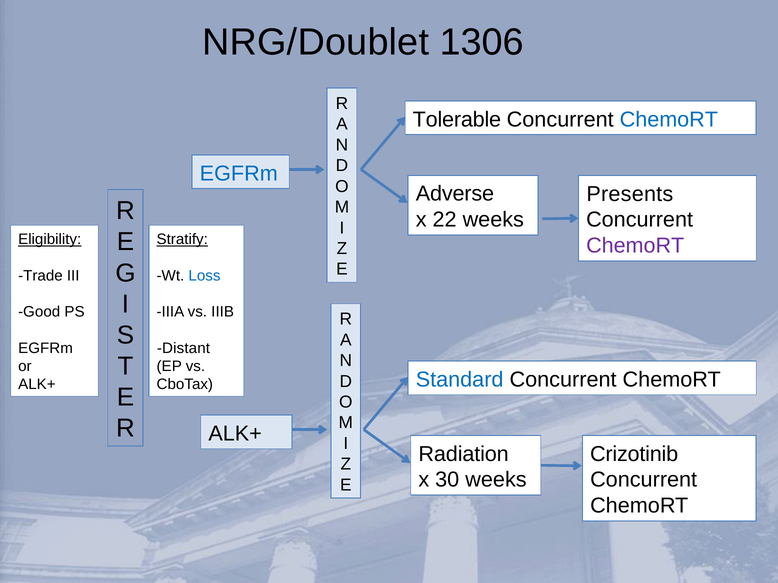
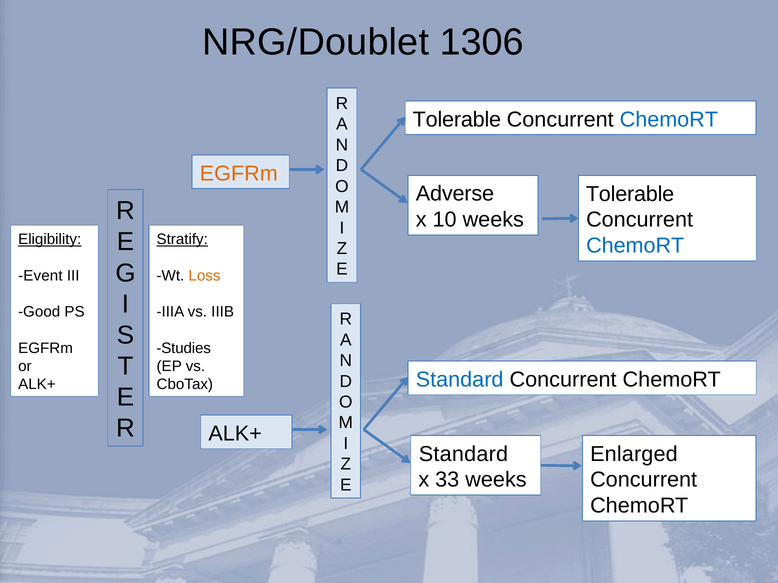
EGFRm colour: blue -> orange (239, 174)
Presents: Presents -> Tolerable (630, 194)
22: 22 -> 10 (445, 220)
ChemoRT colour: purple -> blue (635, 246)
Trade: Trade -> Event (40, 276)
Loss colour: blue -> orange (204, 276)
Distant: Distant -> Studies (184, 348)
Radiation: Radiation -> Standard (463, 454)
Crizotinib: Crizotinib -> Enlarged (634, 454)
30: 30 -> 33 (447, 480)
